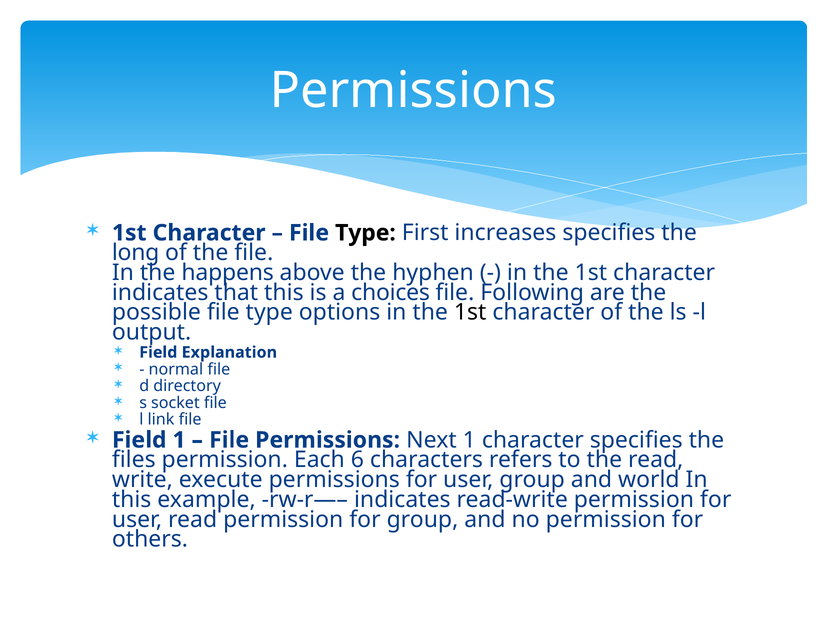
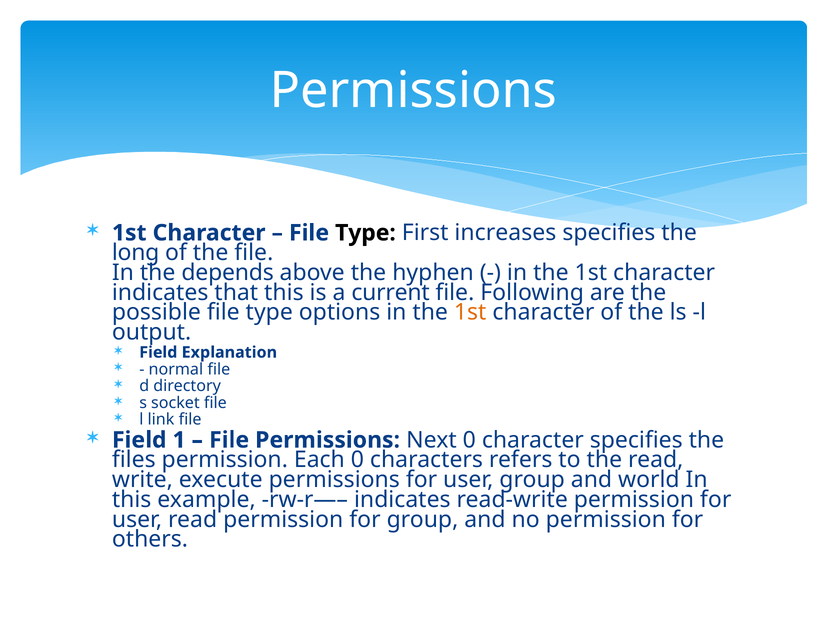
happens: happens -> depends (228, 273)
choices: choices -> current (391, 293)
1st colour: black -> orange (470, 312)
Next 1: 1 -> 0 (469, 440)
Each 6: 6 -> 0 (357, 460)
